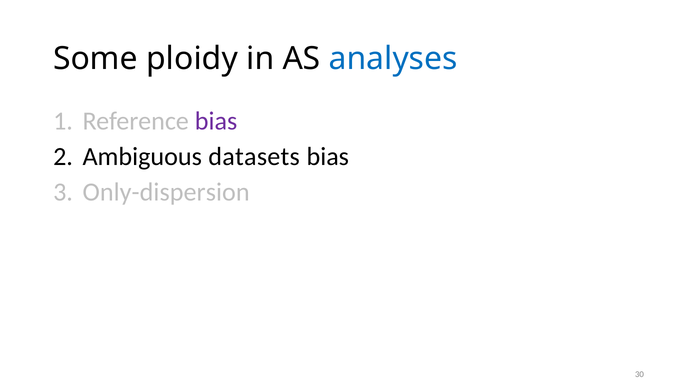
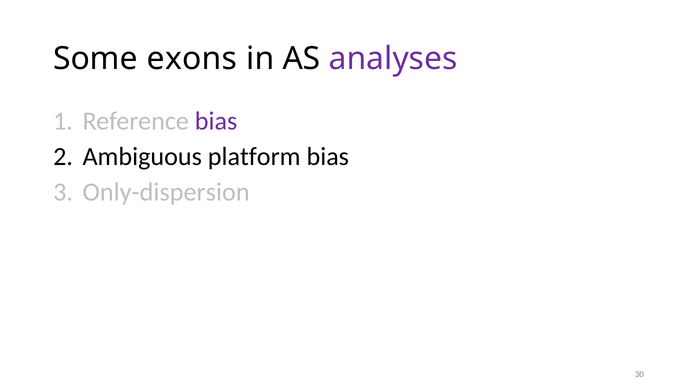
ploidy: ploidy -> exons (192, 59)
analyses colour: blue -> purple (393, 59)
datasets: datasets -> platform (254, 156)
